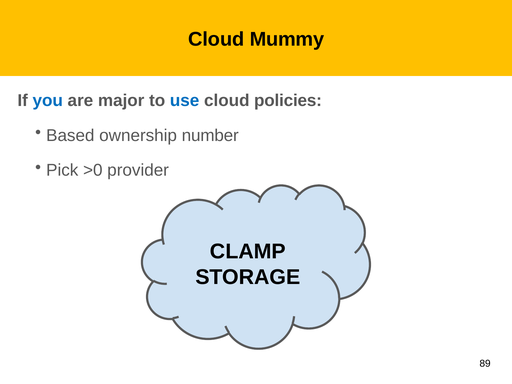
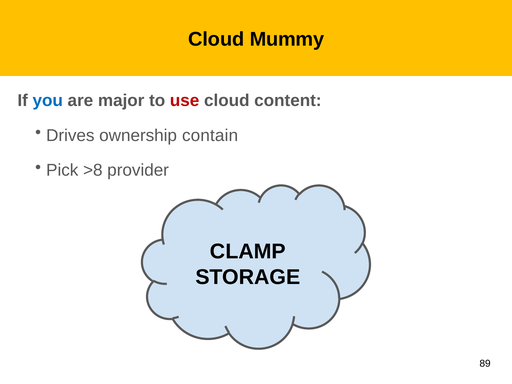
use colour: blue -> red (185, 101)
policies: policies -> content (288, 101)
Based: Based -> Drives (70, 135)
number: number -> contain (210, 135)
>0: >0 -> >8 (93, 170)
